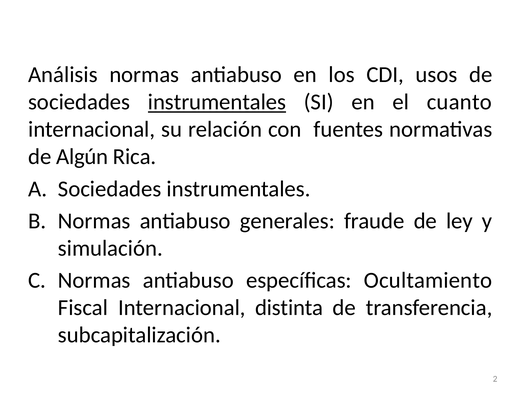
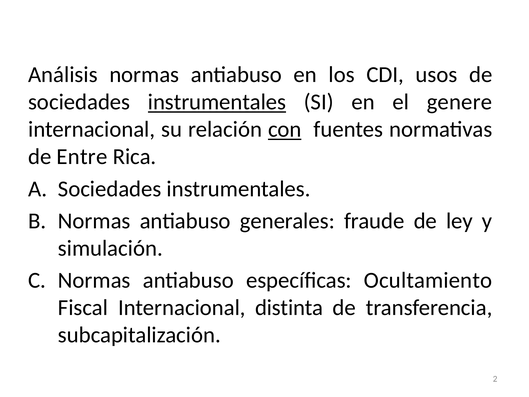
cuanto: cuanto -> genere (459, 102)
con underline: none -> present (285, 129)
Algún: Algún -> Entre (82, 157)
